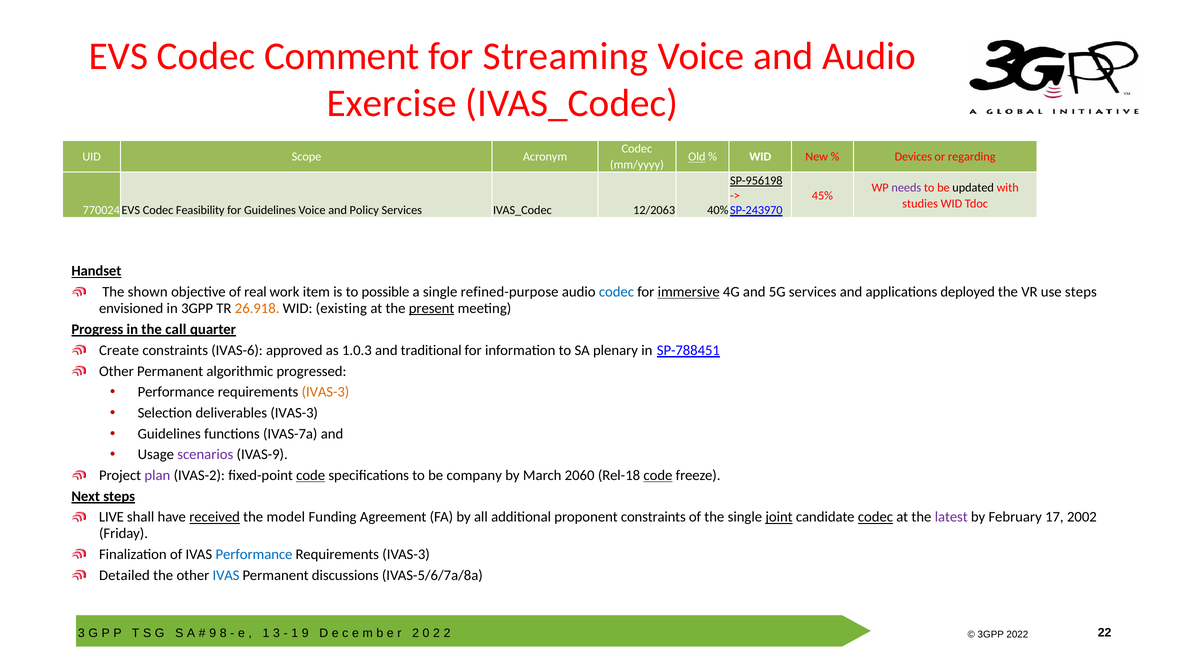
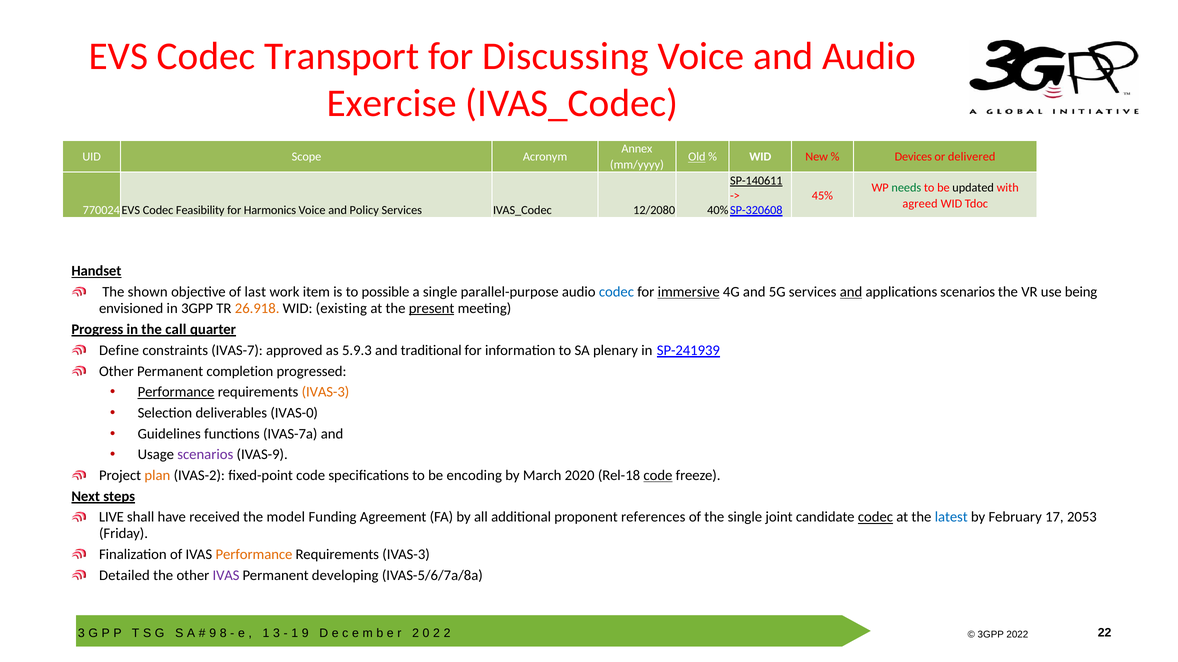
Comment: Comment -> Transport (342, 56)
Streaming: Streaming -> Discussing (566, 56)
Codec: Codec -> Annex (637, 149)
regarding: regarding -> delivered (972, 157)
SP-956198: SP-956198 -> SP-140611 (756, 181)
needs colour: purple -> green (906, 188)
studies: studies -> agreed (920, 204)
for Guidelines: Guidelines -> Harmonics (270, 211)
12/2063: 12/2063 -> 12/2080 (654, 211)
SP-243970: SP-243970 -> SP-320608 (756, 211)
real: real -> last (255, 292)
refined-purpose: refined-purpose -> parallel-purpose (510, 292)
and underline: none -> present (851, 292)
applications deployed: deployed -> scenarios (968, 292)
use steps: steps -> being (1081, 292)
Create: Create -> Define (119, 351)
IVAS-6: IVAS-6 -> IVAS-7 (237, 351)
1.0.3: 1.0.3 -> 5.9.3 (357, 351)
SP-788451: SP-788451 -> SP-241939 (688, 351)
algorithmic: algorithmic -> completion (240, 371)
Performance underline: none -> present (176, 392)
deliverables IVAS-3: IVAS-3 -> IVAS-0 (294, 413)
plan colour: purple -> orange (157, 476)
code underline: present -> none (311, 476)
company: company -> encoding (474, 476)
2060: 2060 -> 2020 (580, 476)
received underline: present -> none (215, 518)
proponent constraints: constraints -> references (653, 518)
joint underline: present -> none (779, 518)
latest colour: purple -> blue (951, 518)
2002: 2002 -> 2053 (1082, 518)
Performance colour: blue -> orange (254, 555)
IVAS colour: blue -> purple (226, 576)
discussions: discussions -> developing (345, 576)
